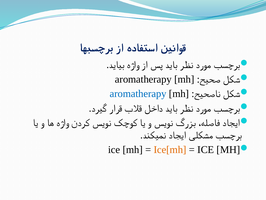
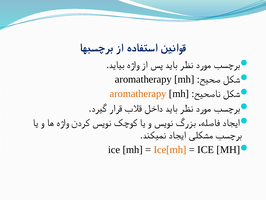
aromatherapy colour: blue -> orange (138, 93)
